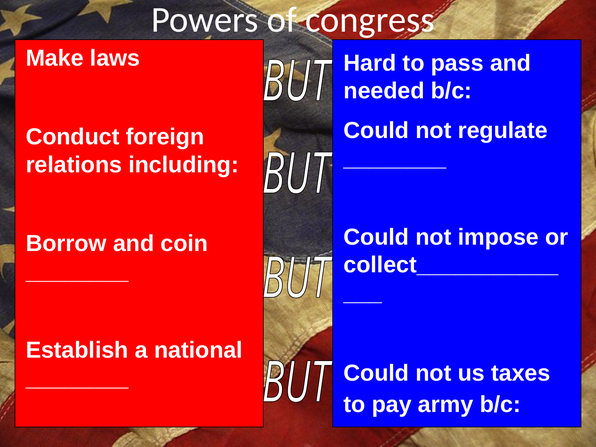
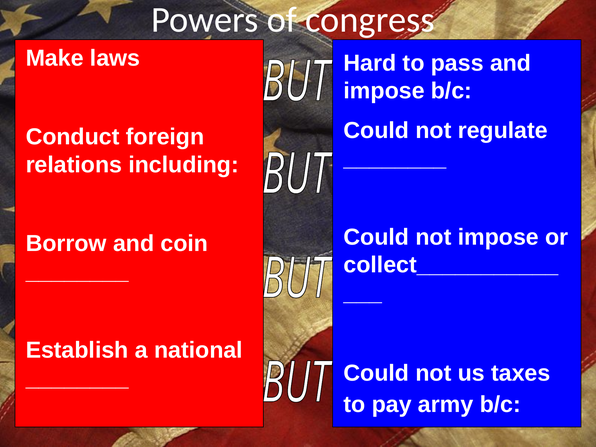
needed: needed -> impose (384, 91)
